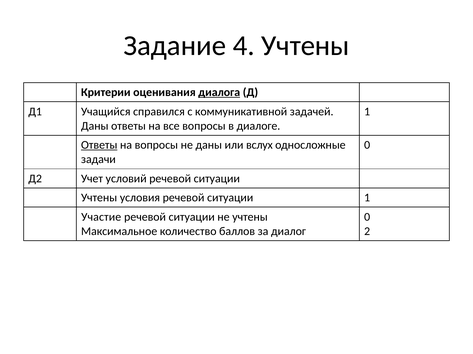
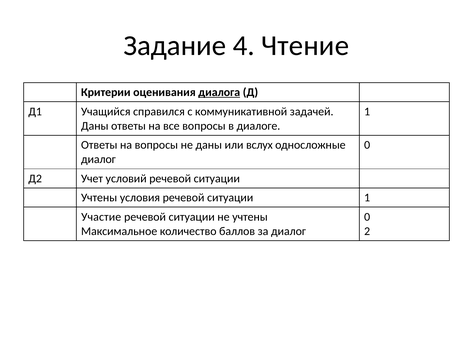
4 Учтены: Учтены -> Чтение (305, 46)
Ответы underline: present -> none (99, 145)
задачи: задачи -> диалог (98, 160)
